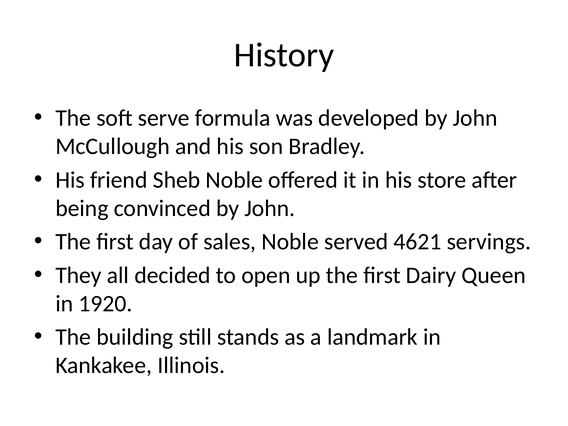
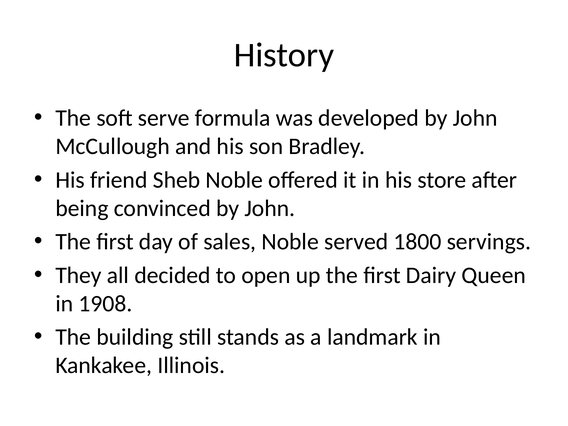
4621: 4621 -> 1800 (418, 242)
1920: 1920 -> 1908 (105, 304)
